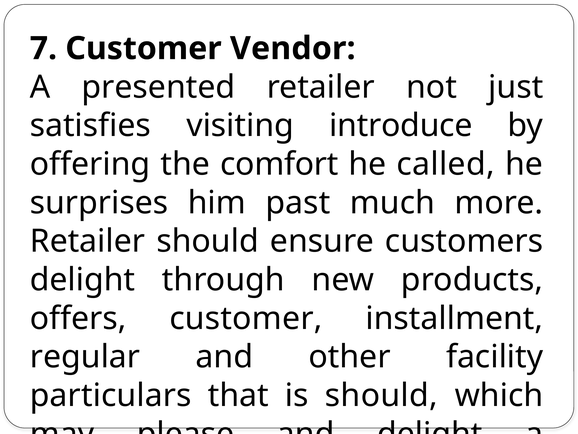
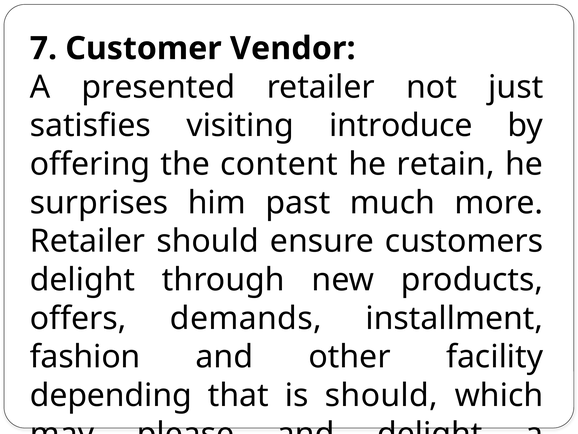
comfort: comfort -> content (279, 164)
called: called -> retain (446, 164)
offers customer: customer -> demands (246, 318)
regular: regular -> fashion (85, 357)
particulars: particulars -> depending (111, 395)
